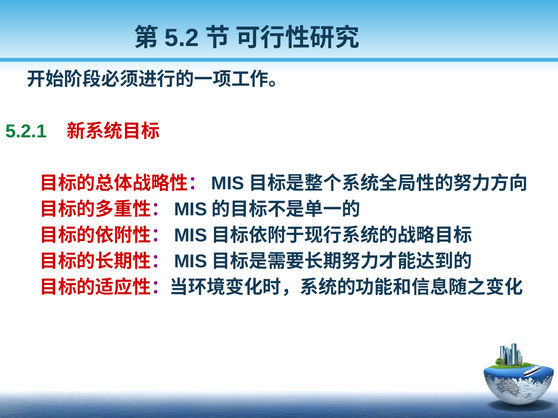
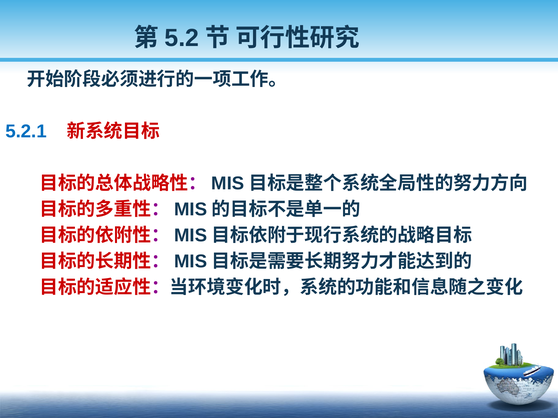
5.2.1 colour: green -> blue (26, 132)
